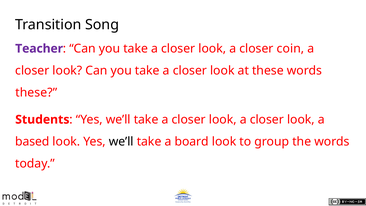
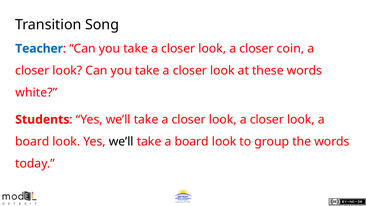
Teacher colour: purple -> blue (39, 49)
these: these -> white (36, 92)
based: based -> board (32, 141)
